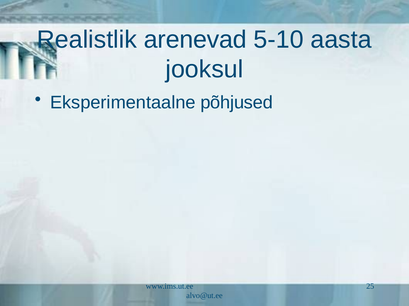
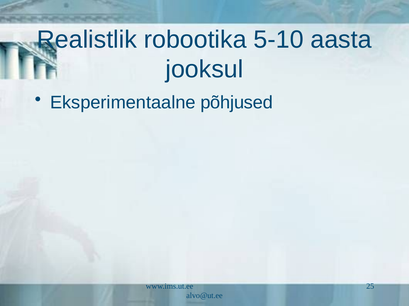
arenevad: arenevad -> robootika (195, 40)
